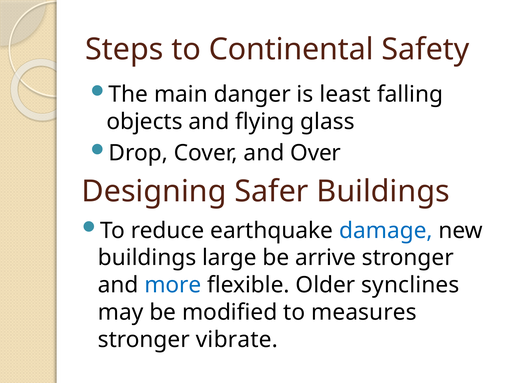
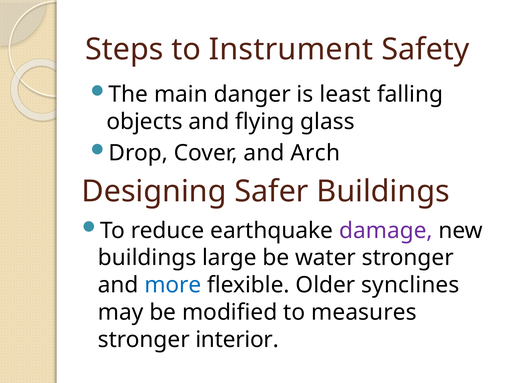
Continental: Continental -> Instrument (291, 49)
Over: Over -> Arch (315, 153)
damage colour: blue -> purple (386, 231)
arrive: arrive -> water (326, 258)
vibrate: vibrate -> interior (237, 340)
